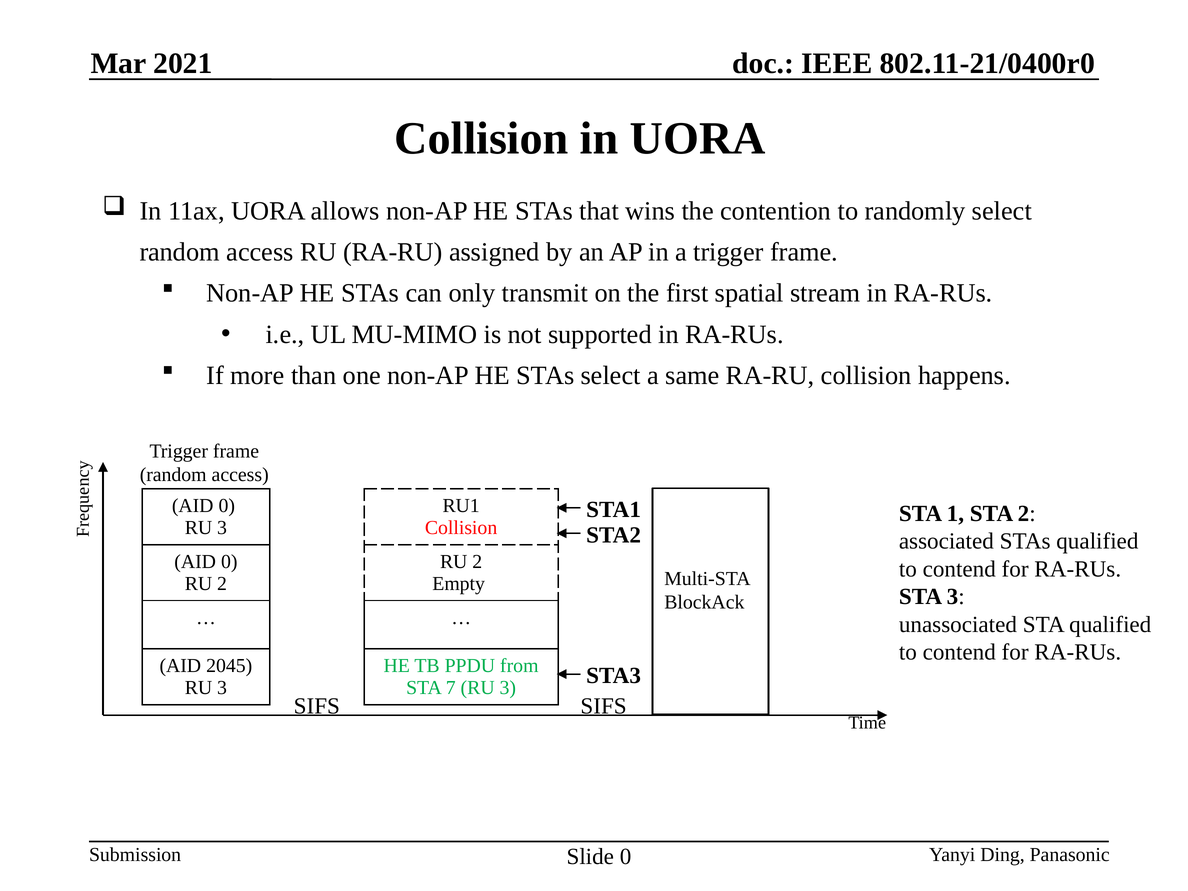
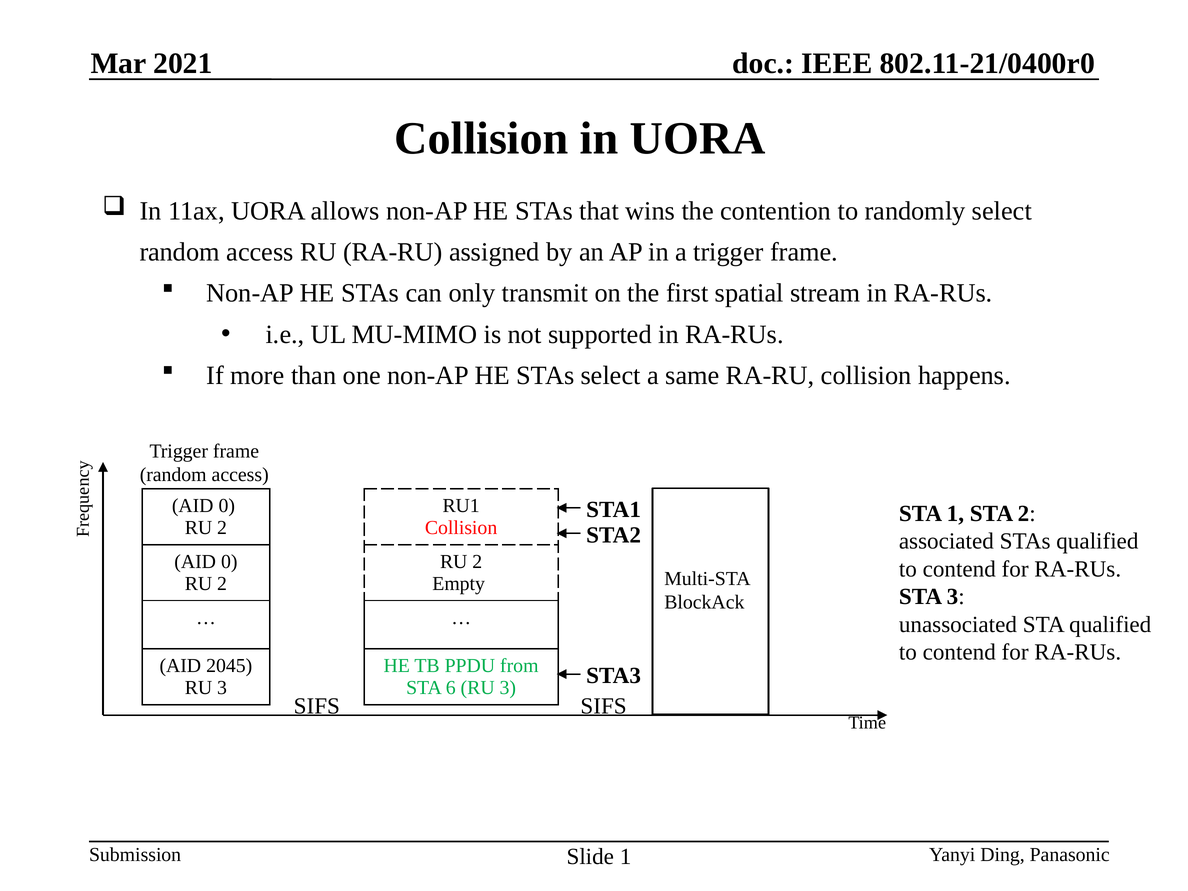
3: 3 -> 2 (222, 528)
7: 7 -> 6 (451, 688)
Slide 0: 0 -> 1 (626, 857)
